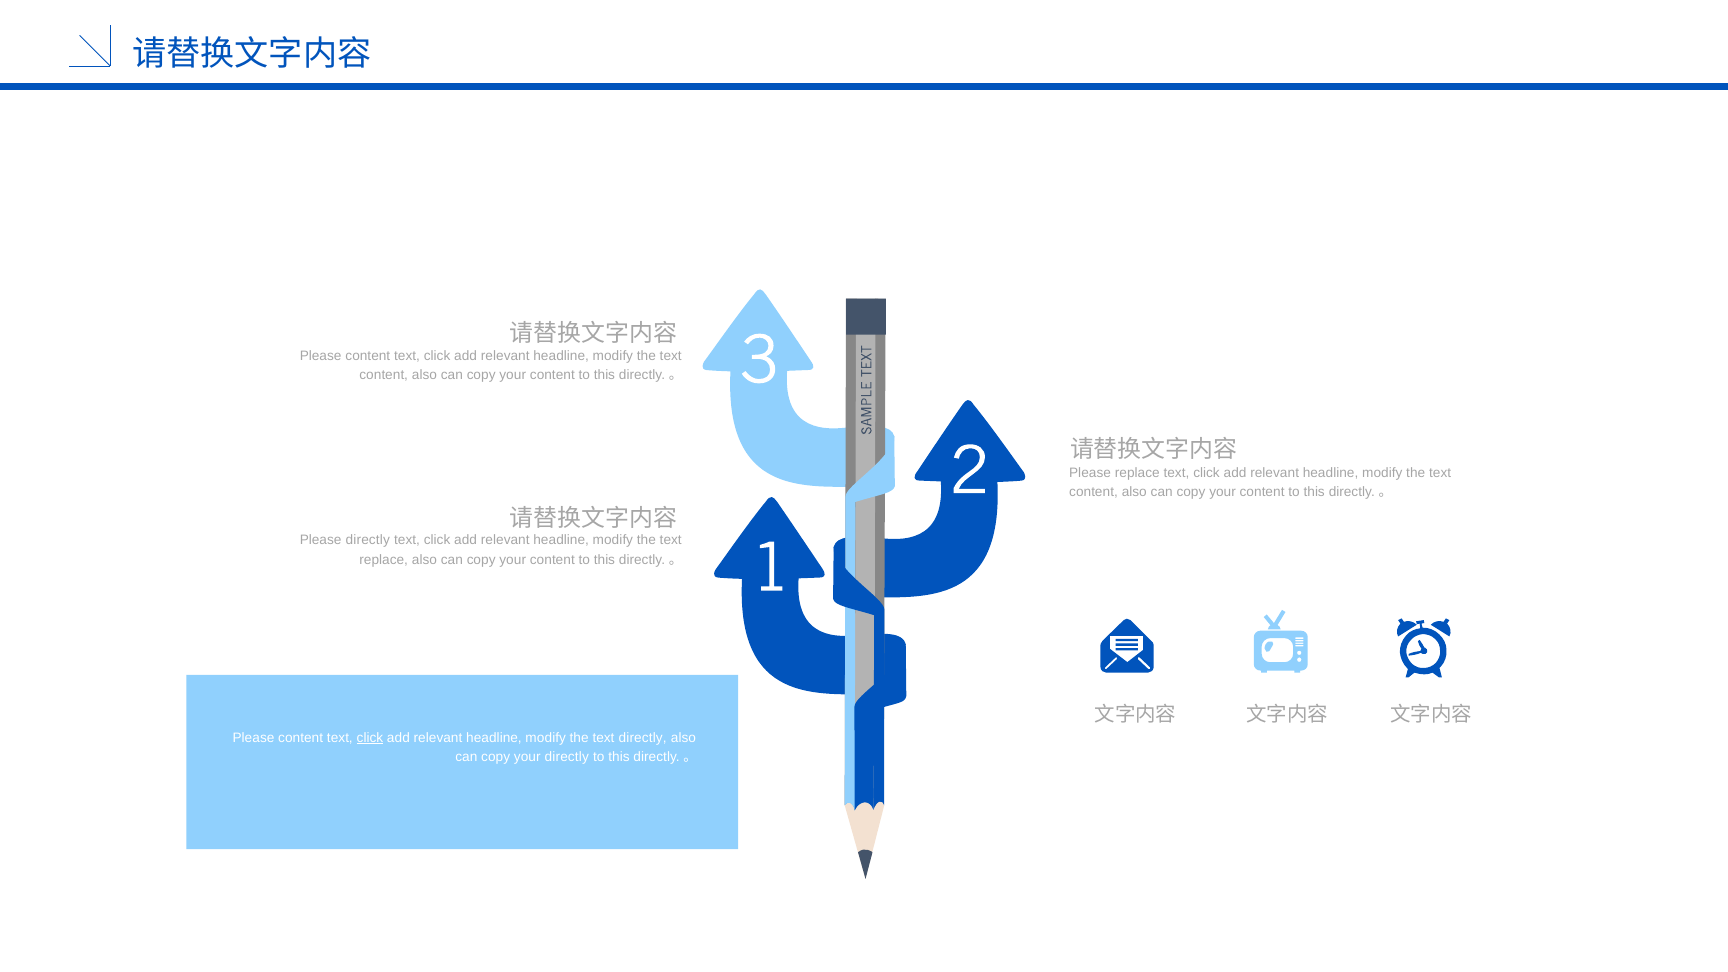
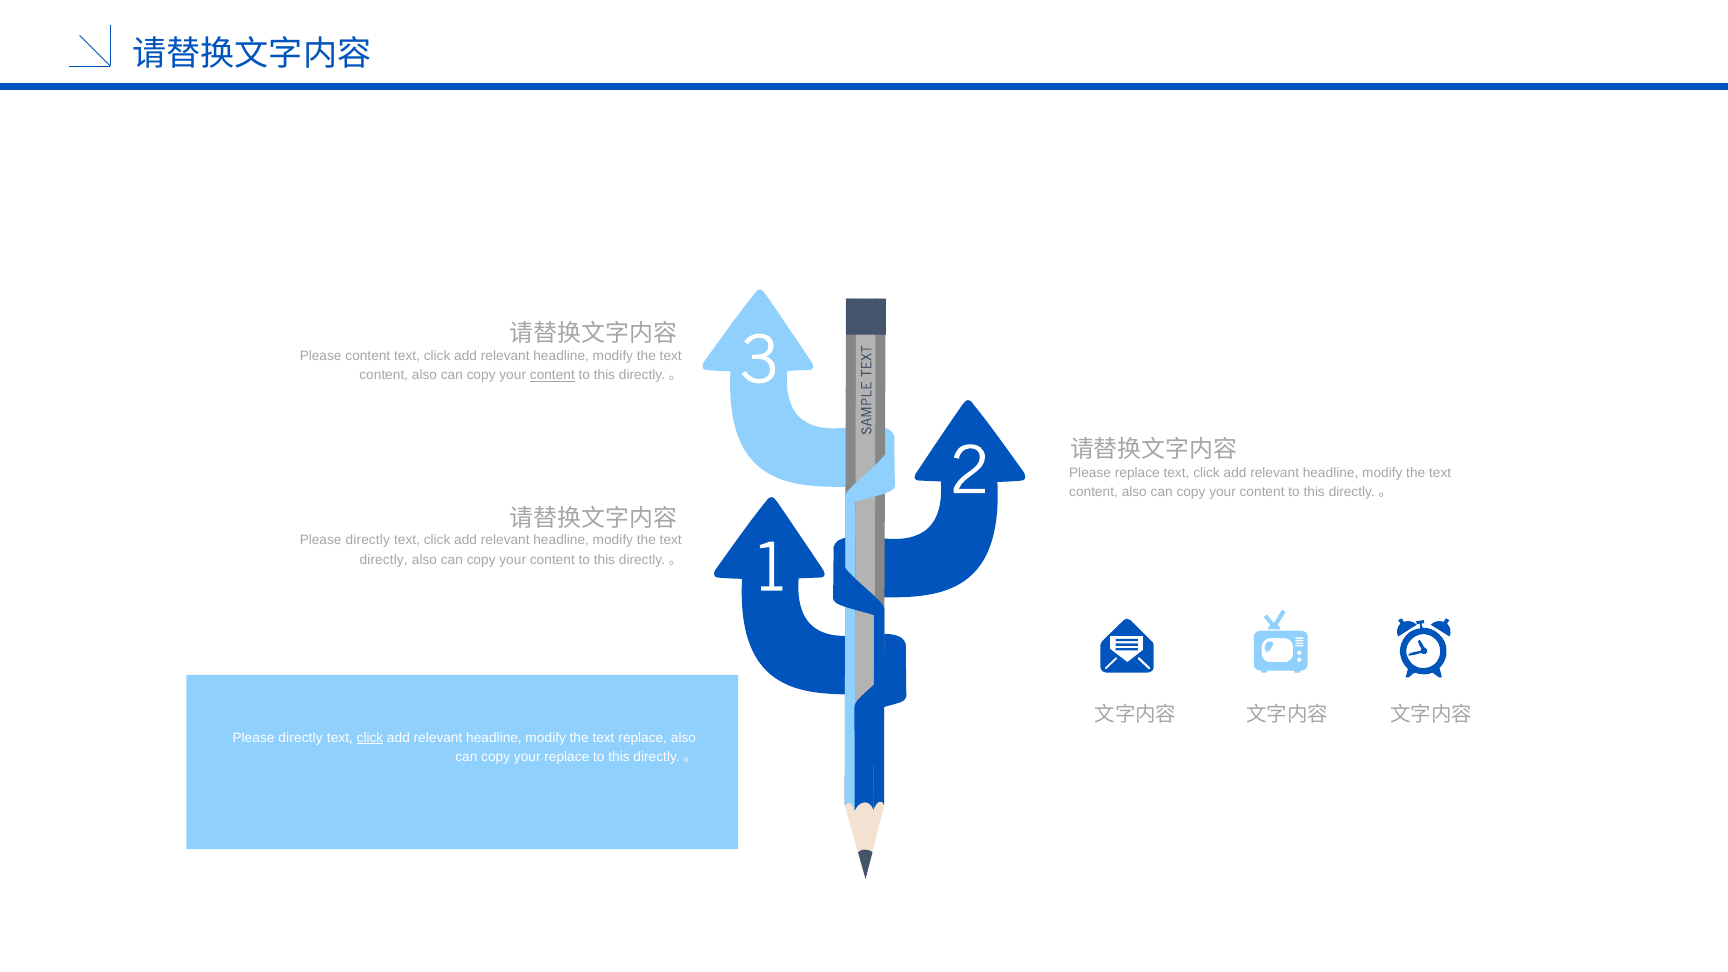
content underline: none -> present (552, 375)
replace: replace -> directly (384, 560)
content: content -> directly (301, 738)
text directly: directly -> replace (643, 738)
your directly: directly -> replace (567, 757)
